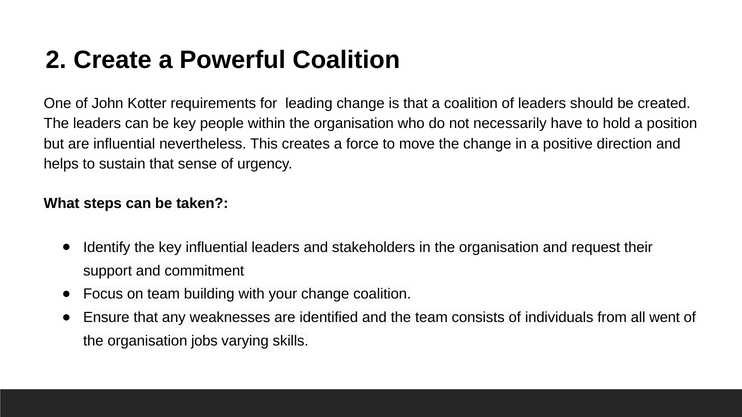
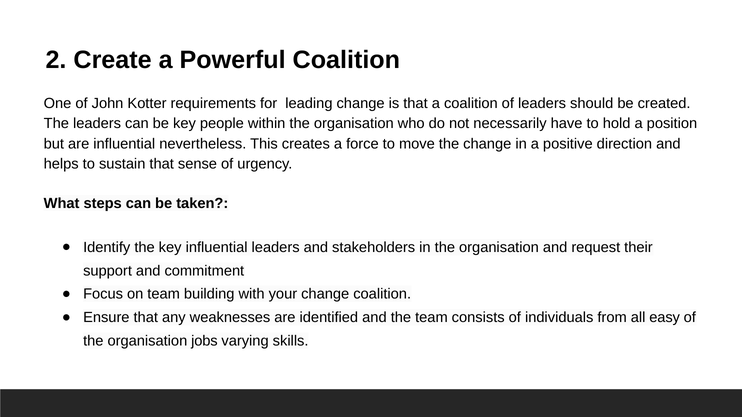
went: went -> easy (665, 318)
